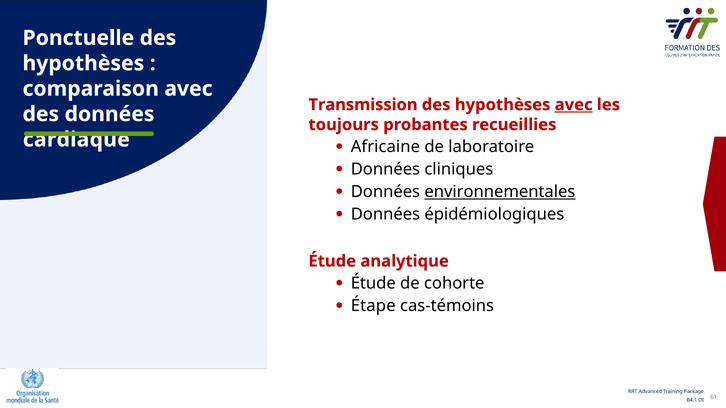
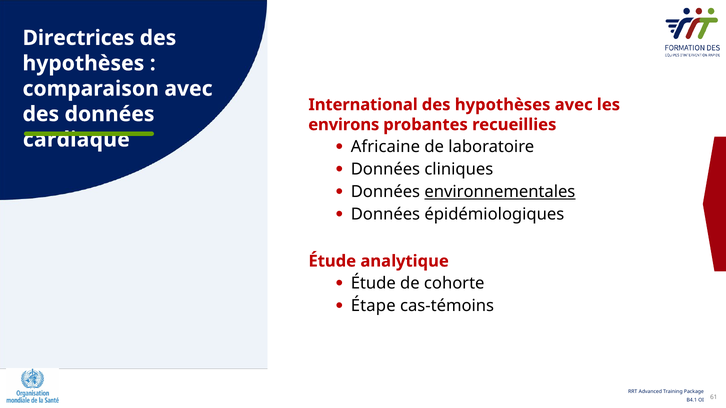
Ponctuelle: Ponctuelle -> Directrices (78, 38)
Transmission: Transmission -> International (363, 105)
avec underline: present -> none (574, 105)
toujours: toujours -> environs (344, 125)
